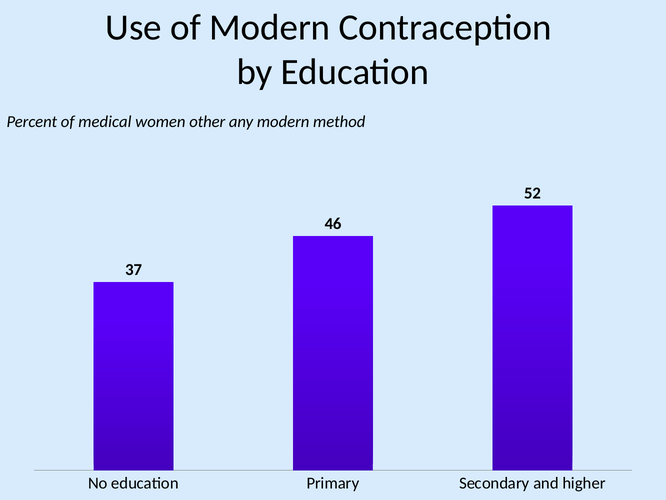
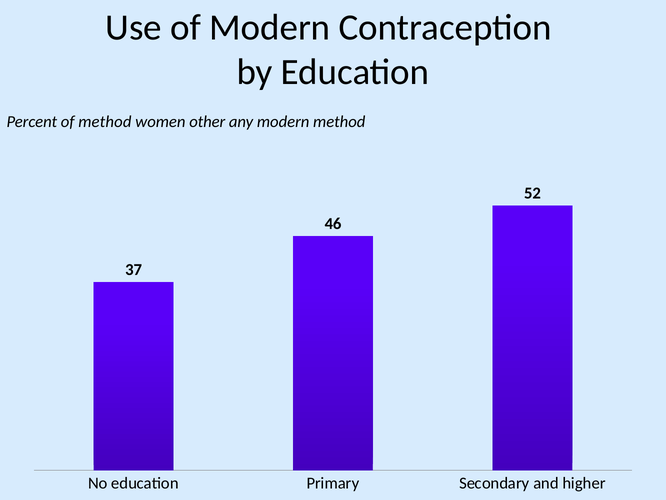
of medical: medical -> method (105, 122)
